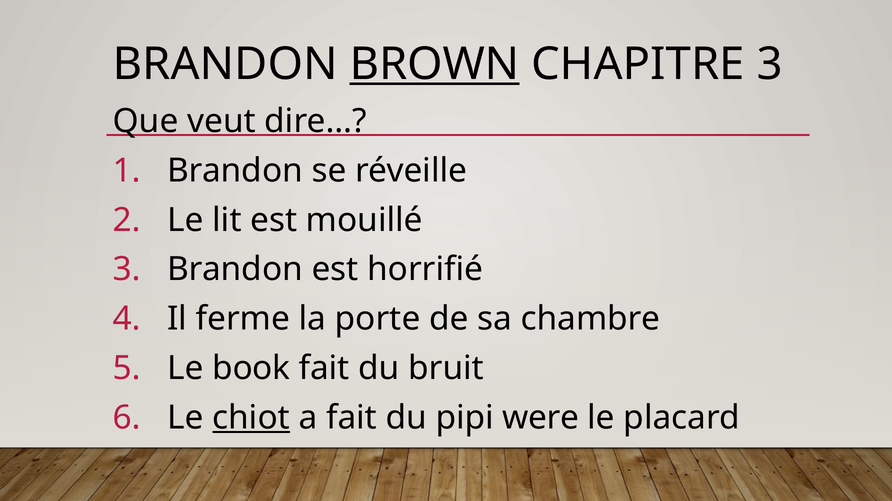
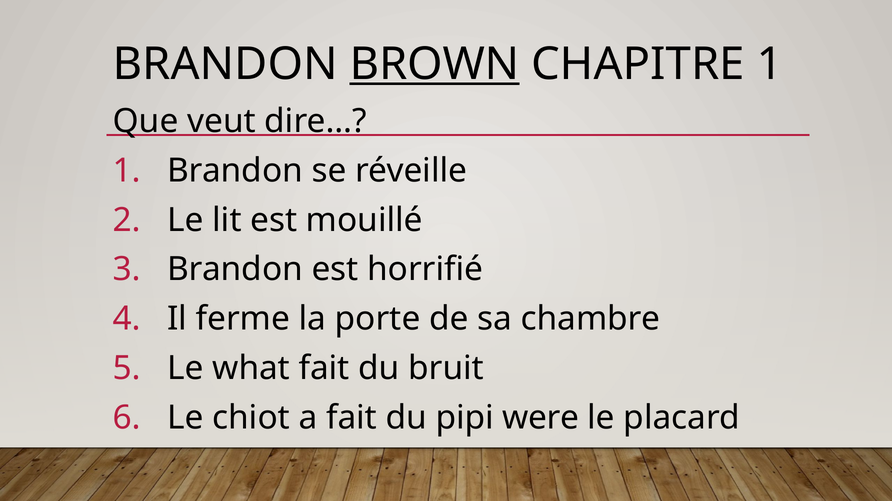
CHAPITRE 3: 3 -> 1 (770, 64)
book: book -> what (251, 369)
chiot underline: present -> none (251, 418)
